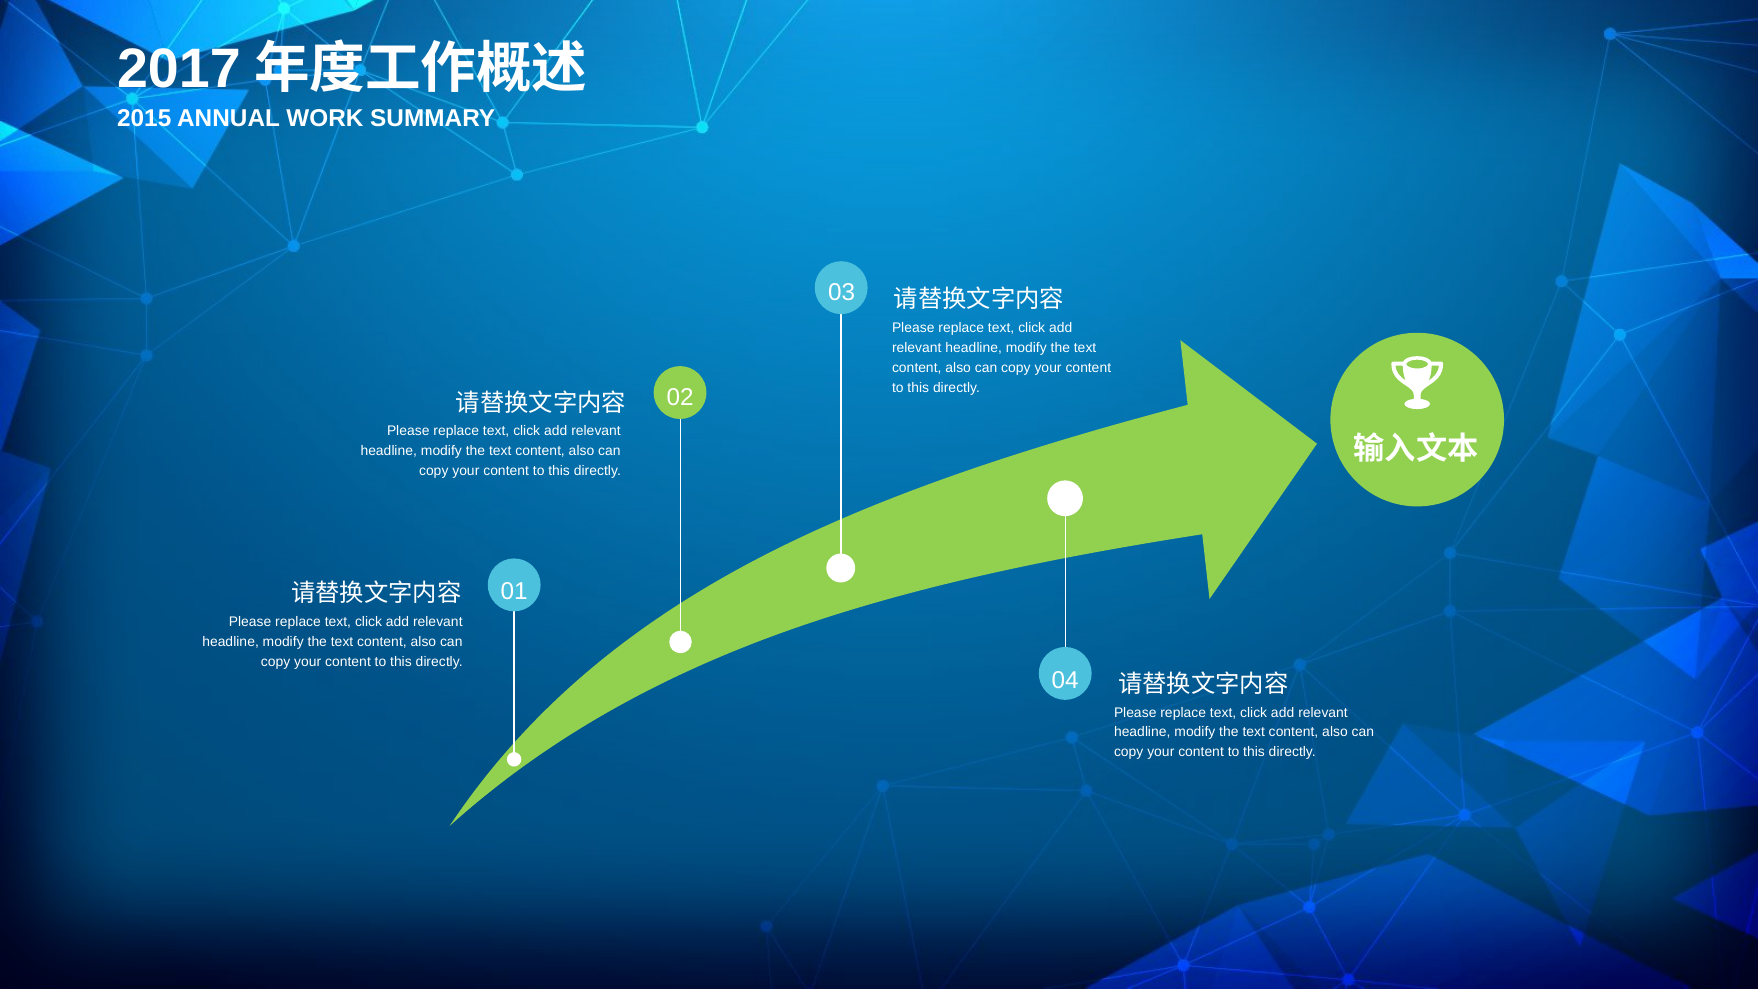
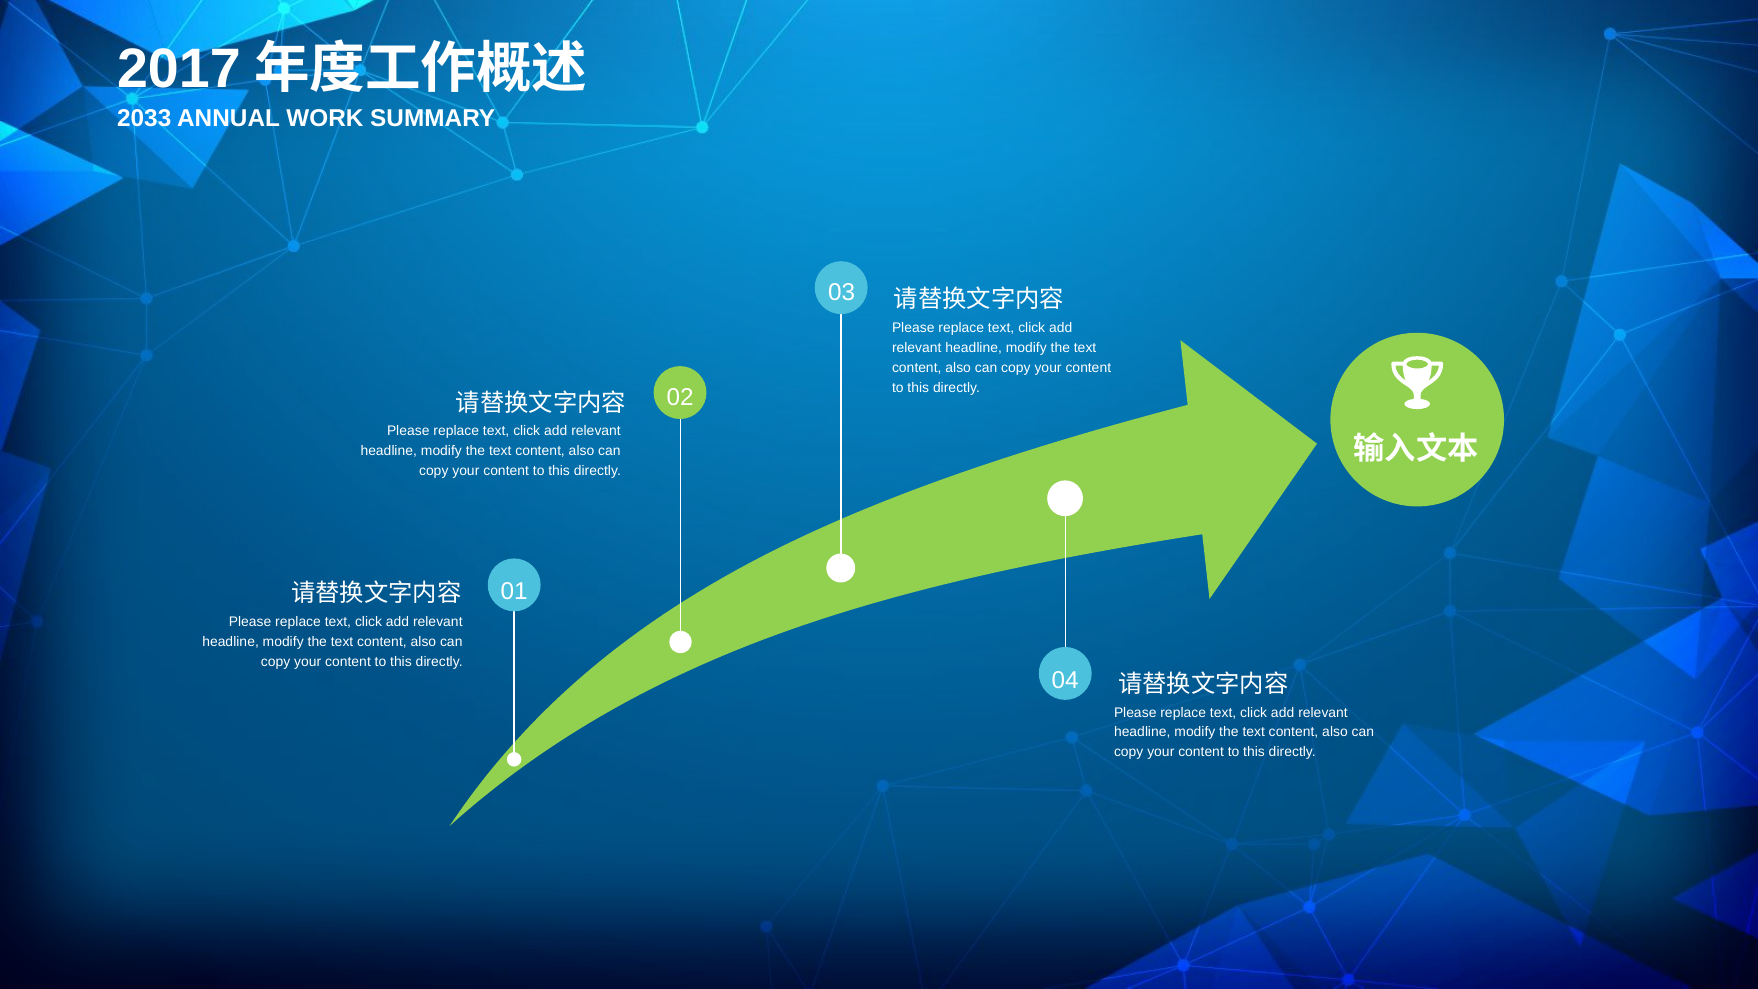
2015: 2015 -> 2033 (144, 118)
